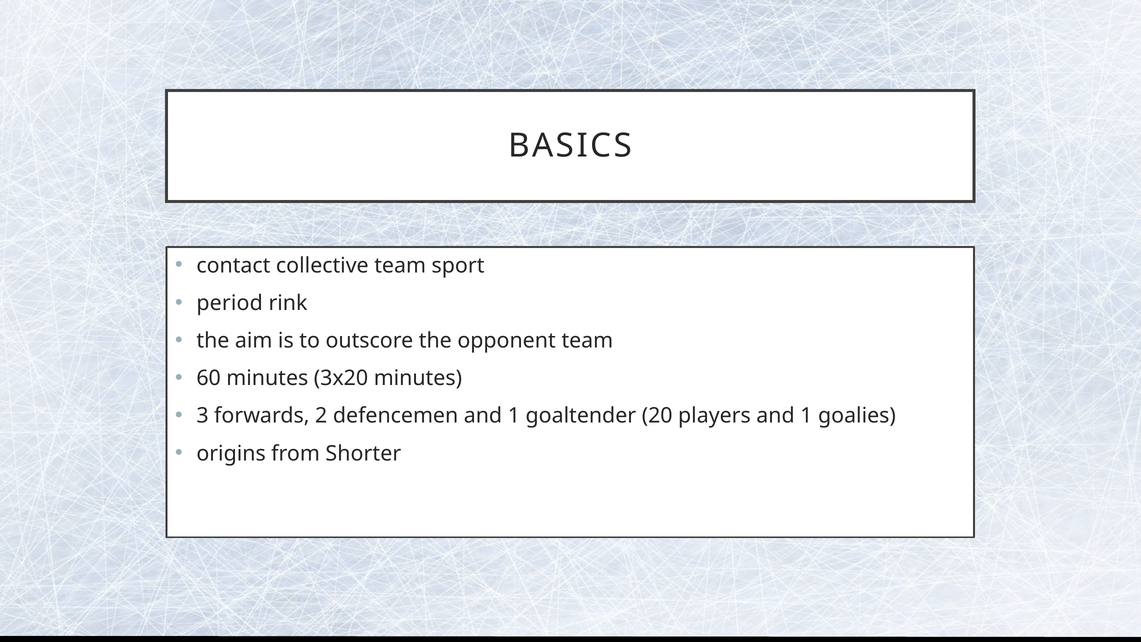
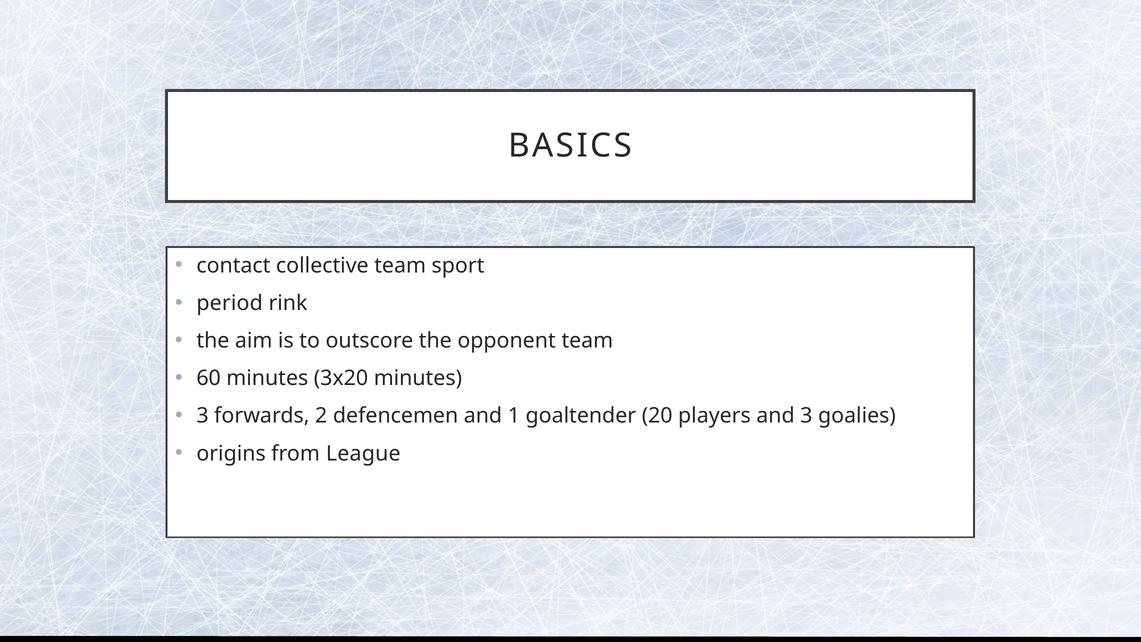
players and 1: 1 -> 3 (806, 416)
Shorter: Shorter -> League (363, 453)
